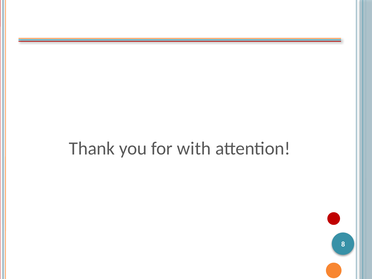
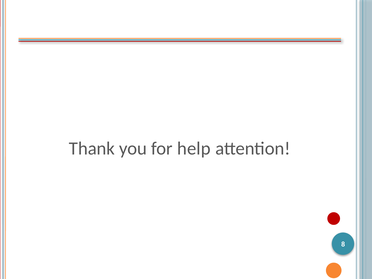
with: with -> help (194, 149)
